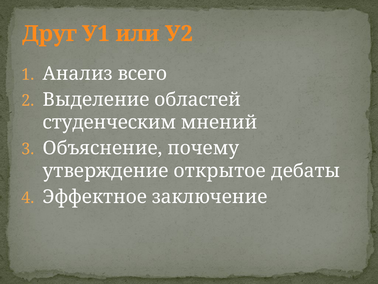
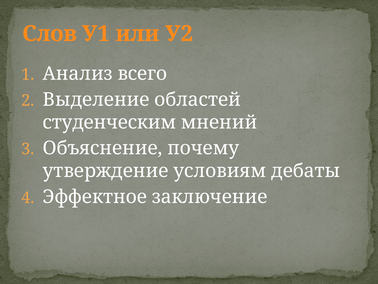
Друг: Друг -> Слов (50, 34)
открытое: открытое -> условиям (220, 171)
